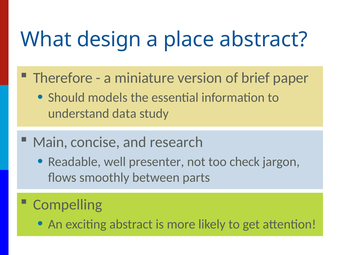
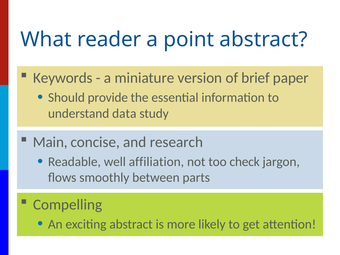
design: design -> reader (109, 39)
place: place -> point (189, 39)
Therefore: Therefore -> Keywords (63, 78)
models: models -> provide (108, 98)
presenter: presenter -> affiliation (156, 162)
